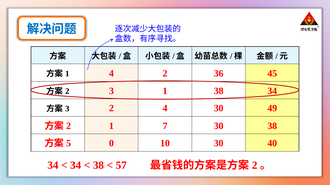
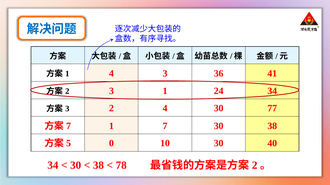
4 2: 2 -> 3 (165, 74)
45: 45 -> 41 (272, 74)
1 38: 38 -> 24 (219, 91)
49: 49 -> 77 (272, 109)
2: 2 -> 7 (69, 126)
34: 34 -> 30 (76, 166)
57: 57 -> 78 (121, 166)
